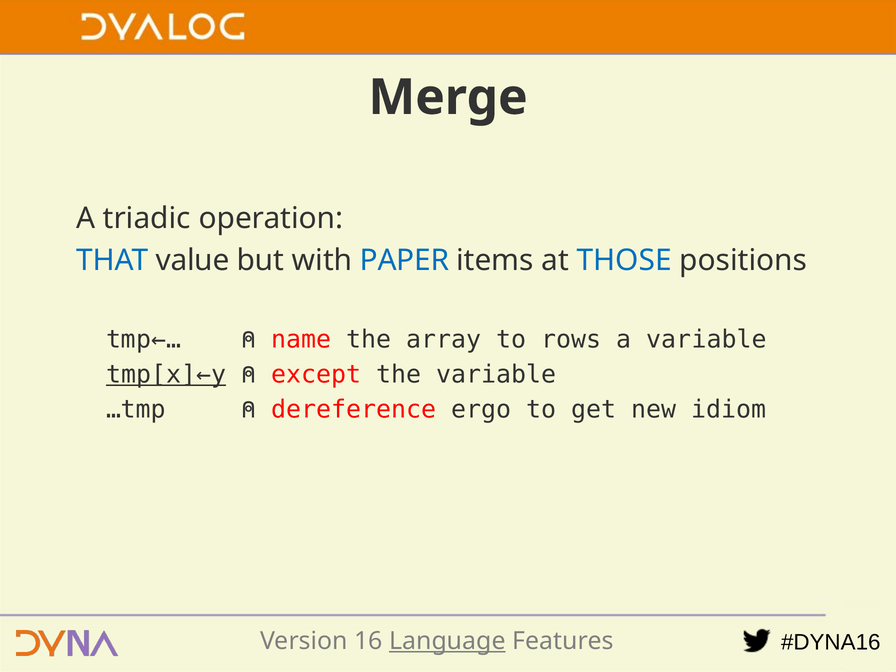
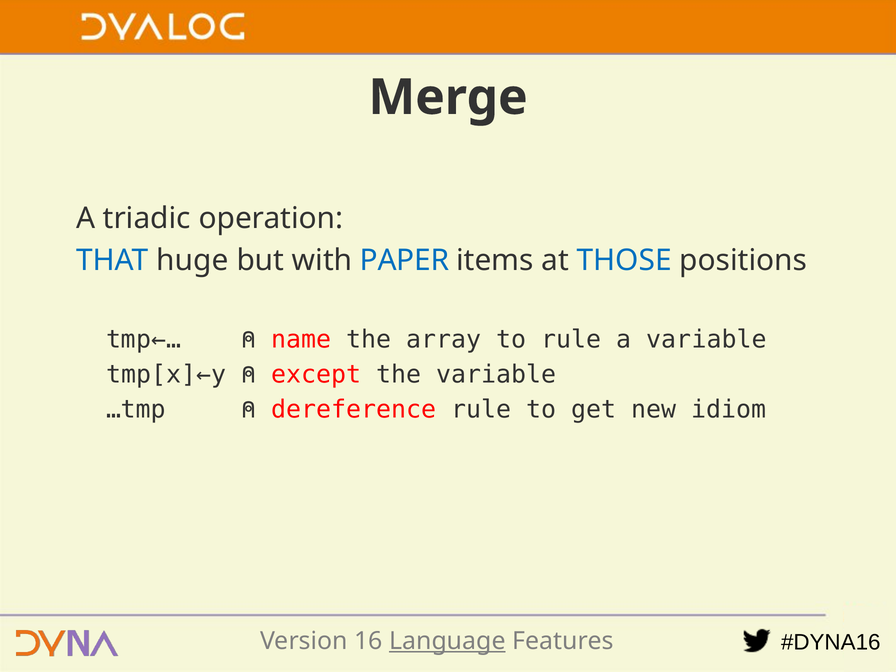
value: value -> huge (192, 260)
to rows: rows -> rule (571, 340)
tmp[x]←y underline: present -> none (166, 374)
dereference ergo: ergo -> rule (481, 409)
